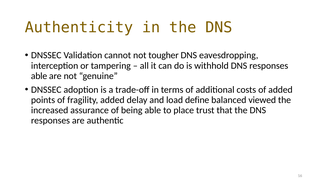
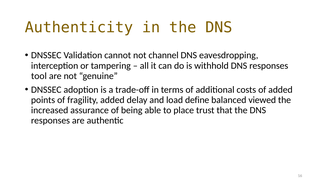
tougher: tougher -> channel (164, 55)
able: able -> tool (39, 76)
